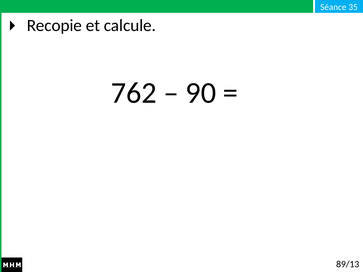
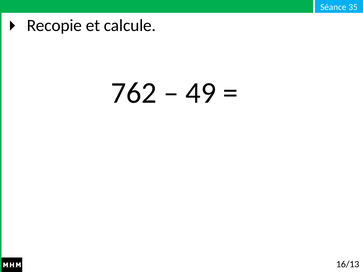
90: 90 -> 49 (201, 93)
89/13: 89/13 -> 16/13 (348, 265)
